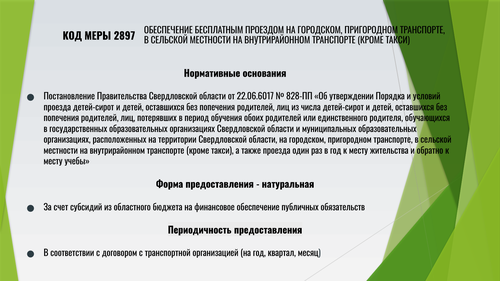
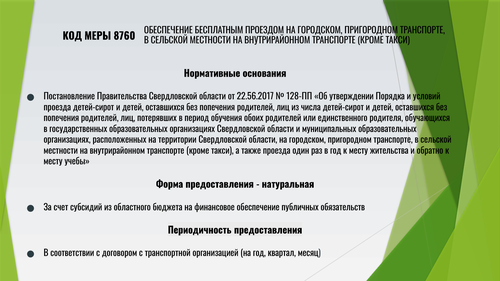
2897: 2897 -> 8760 (124, 36)
22.06.6017: 22.06.6017 -> 22.56.2017 (255, 97)
828-ПП: 828-ПП -> 128-ПП (299, 97)
